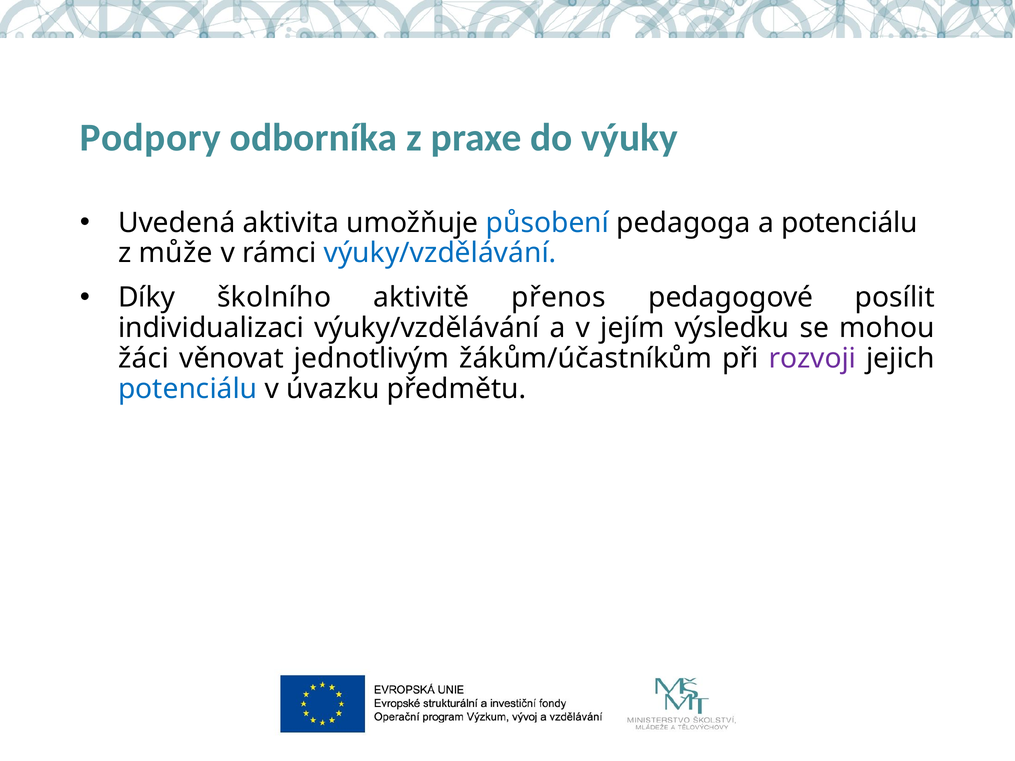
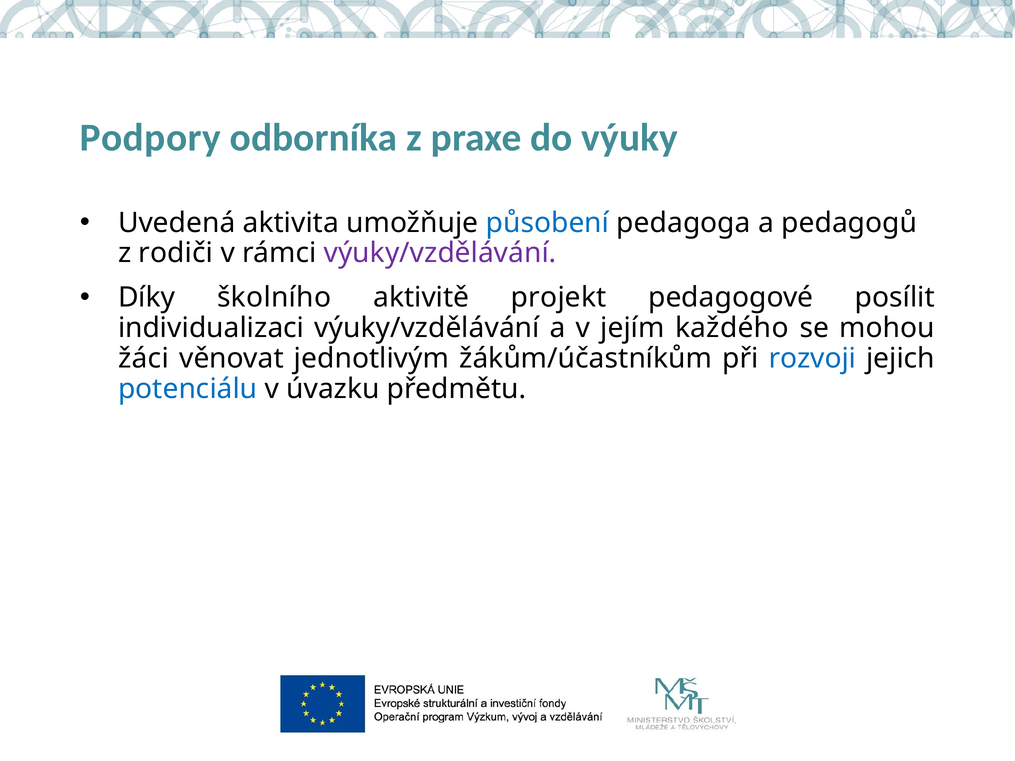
a potenciálu: potenciálu -> pedagogů (849, 223)
může: může -> rodiči (176, 253)
výuky/vzdělávání colour: blue -> purple (440, 253)
přenos: přenos -> projekt (559, 298)
výsledku: výsledku -> každého (732, 328)
rozvoji colour: purple -> blue (812, 359)
